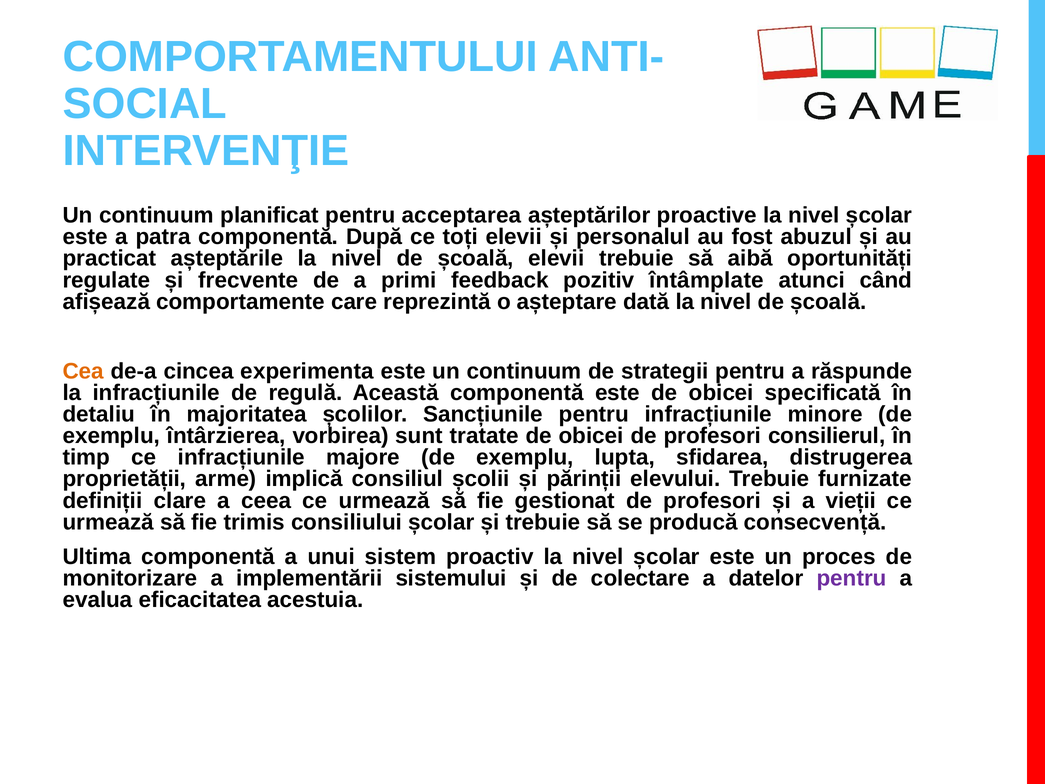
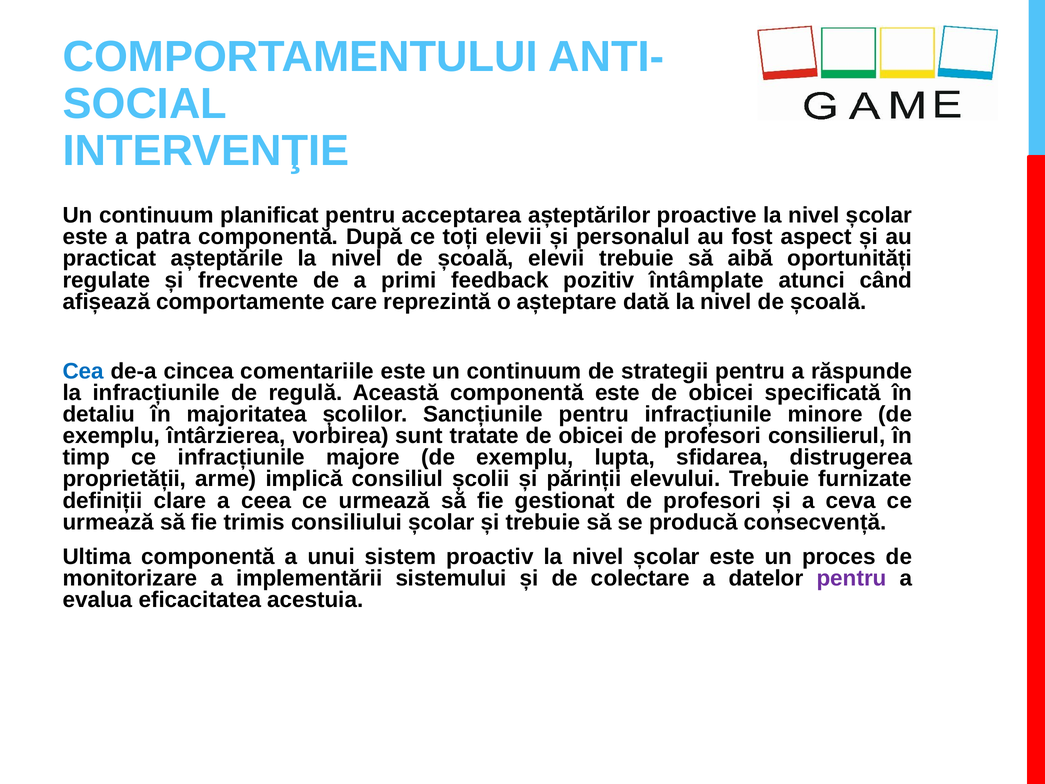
abuzul: abuzul -> aspect (816, 237)
Cea colour: orange -> blue (83, 371)
experimenta: experimenta -> comentariile (307, 371)
vieții: vieții -> ceva (851, 500)
